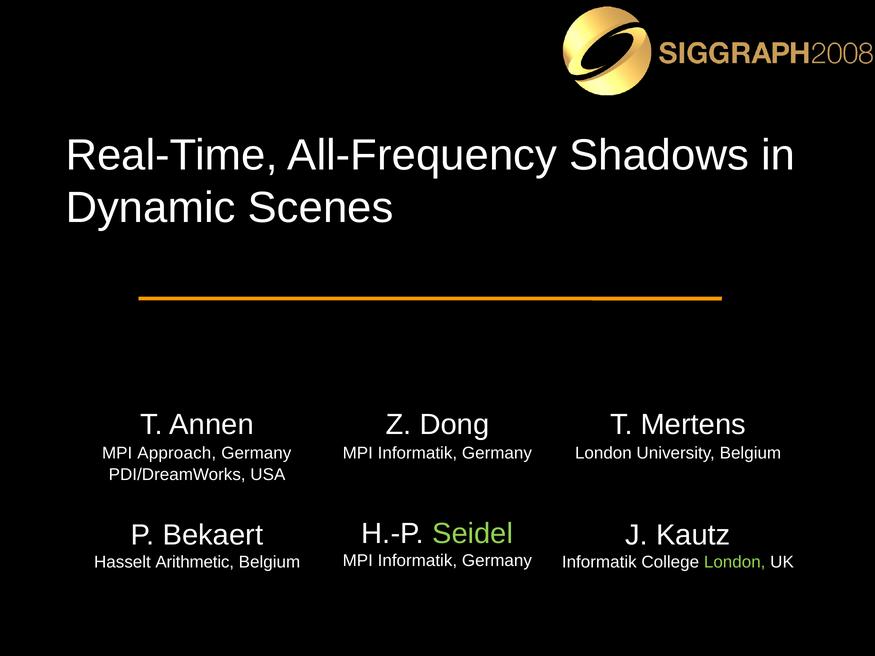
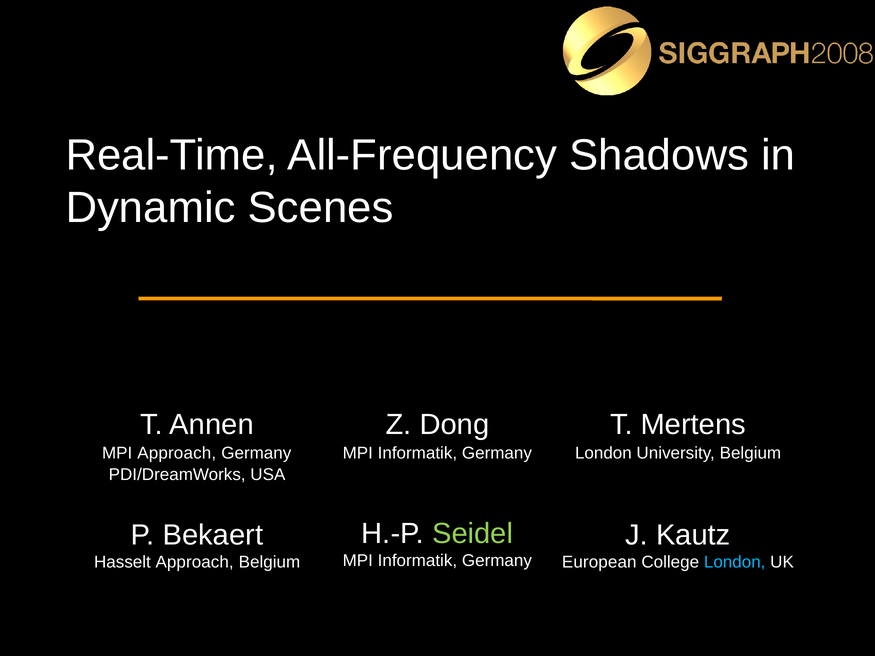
Hasselt Arithmetic: Arithmetic -> Approach (195, 562)
Informatik: Informatik -> European (599, 562)
London colour: light green -> light blue (735, 562)
